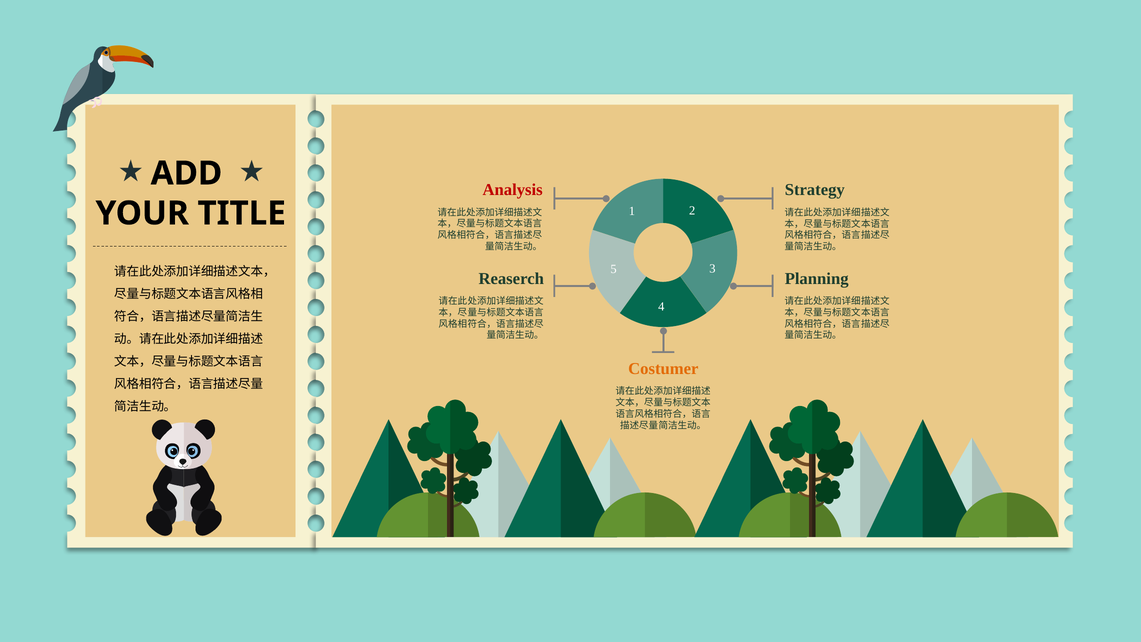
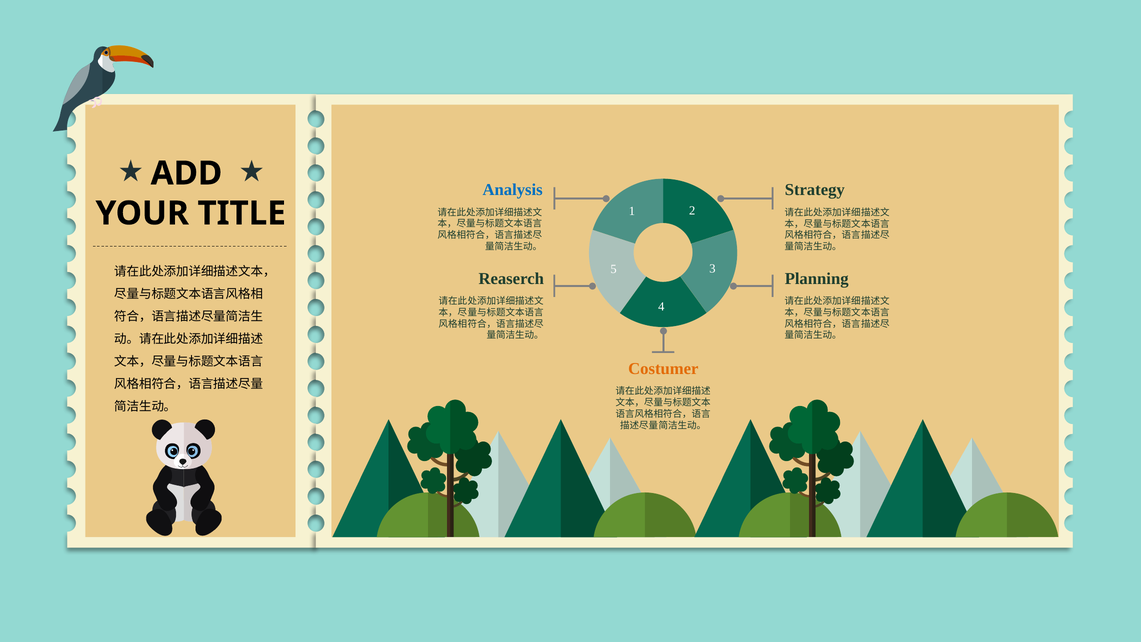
Analysis colour: red -> blue (513, 190)
